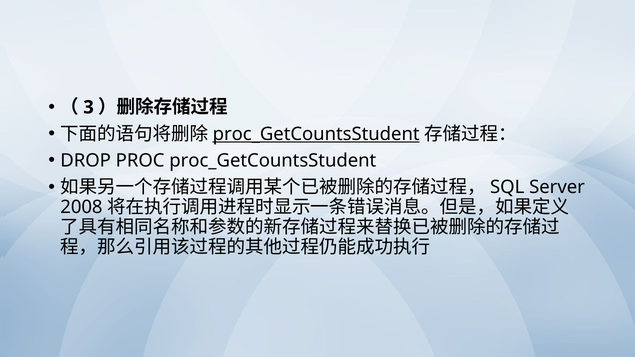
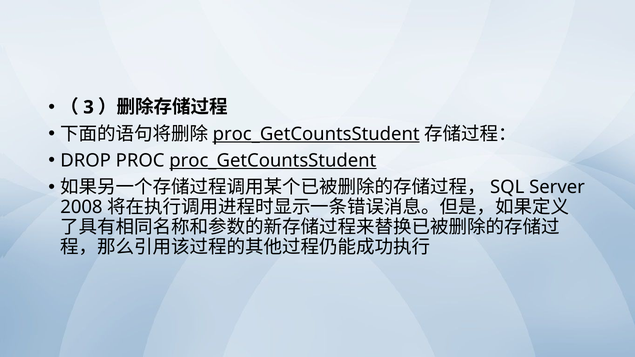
proc_GetCountsStudent underline: none -> present (273, 161)
